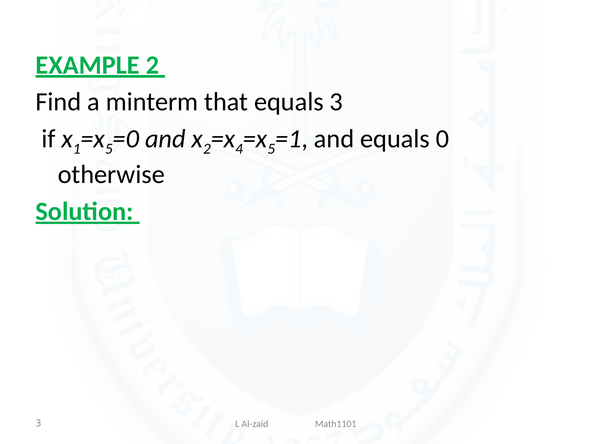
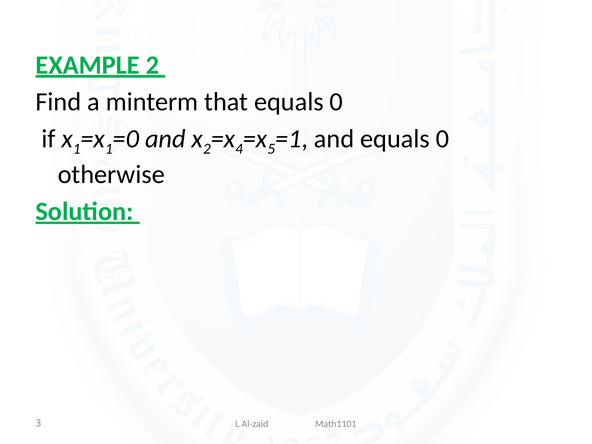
that equals 3: 3 -> 0 (336, 102)
5: 5 -> 1 (109, 149)
